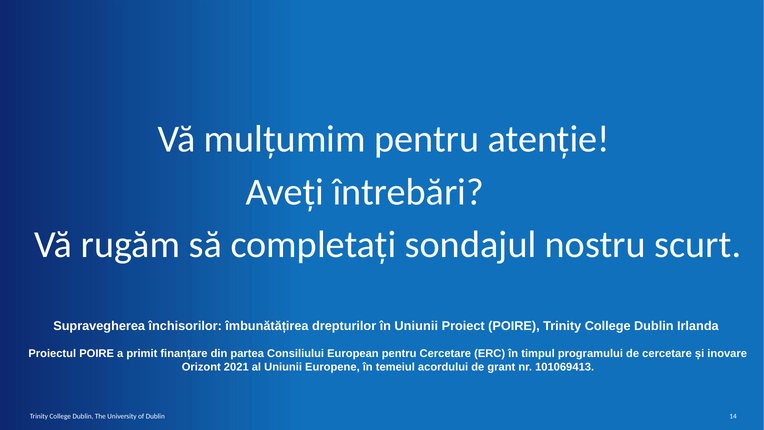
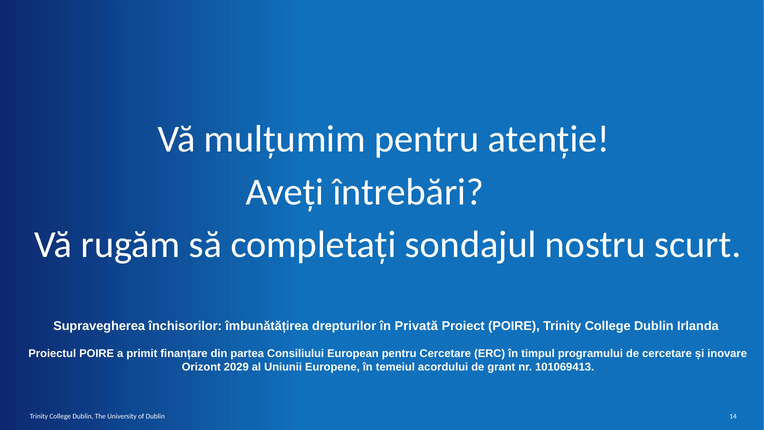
în Uniunii: Uniunii -> Privată (416, 326)
2021: 2021 -> 2029 (236, 367)
